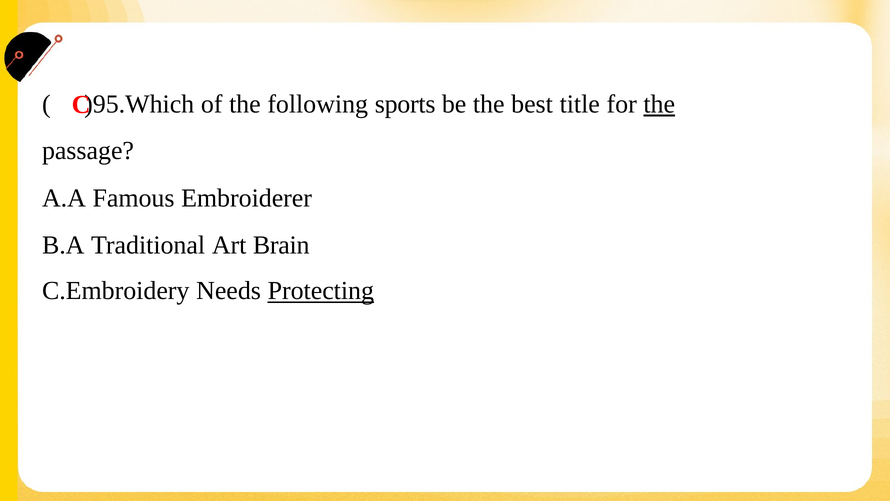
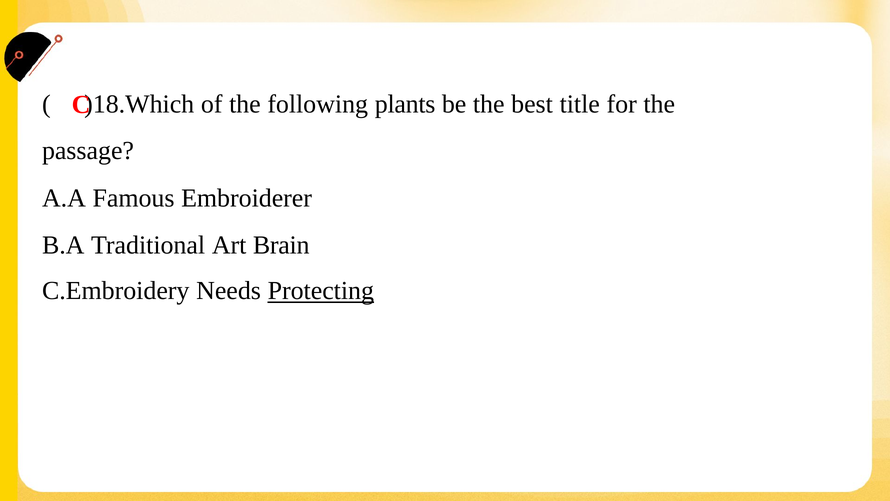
)95.Which: )95.Which -> )18.Which (139, 104)
sports: sports -> plants (405, 104)
the underline: present -> none (659, 104)
